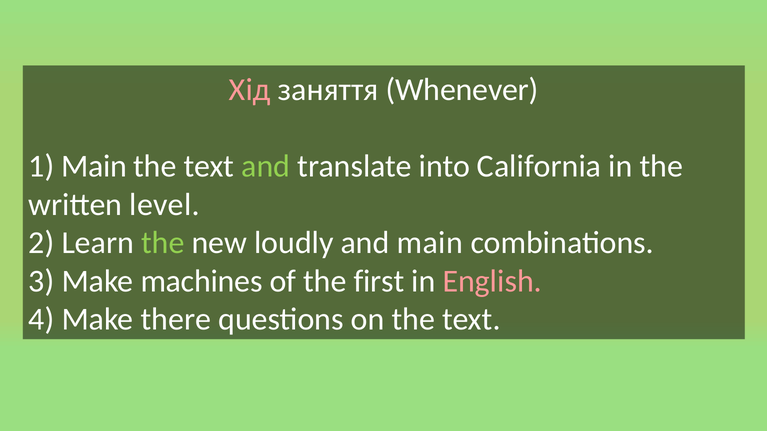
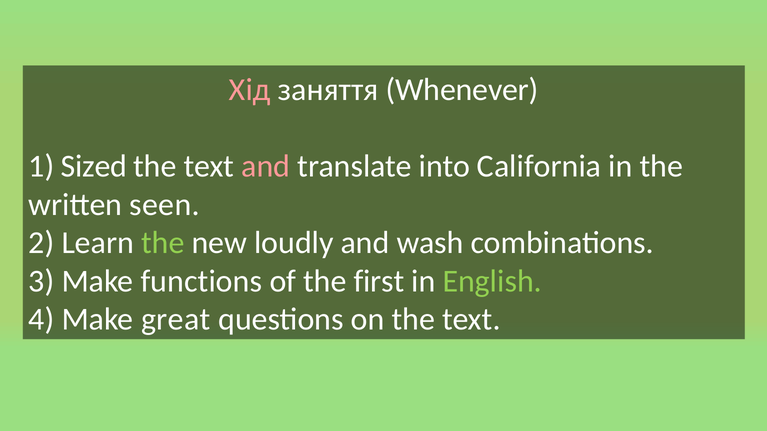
1 Main: Main -> Sized (94, 166)
and colour: light green -> pink (266, 166)
level: level -> seen (165, 205)
and main: main -> wash (430, 243)
machines: machines -> functions (201, 281)
English colour: pink -> light green (492, 281)
there: there -> great (176, 320)
